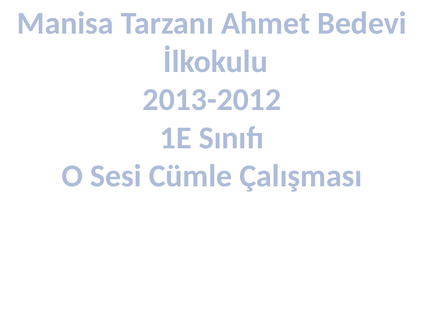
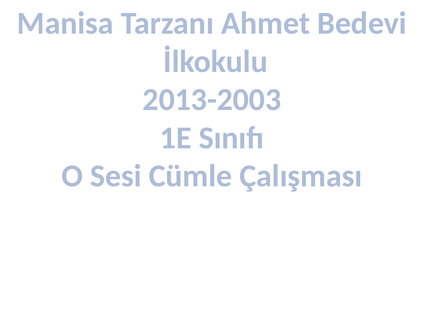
2013-2012: 2013-2012 -> 2013-2003 (212, 100)
